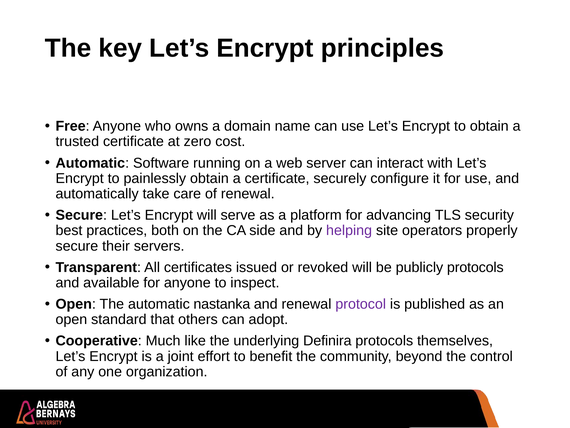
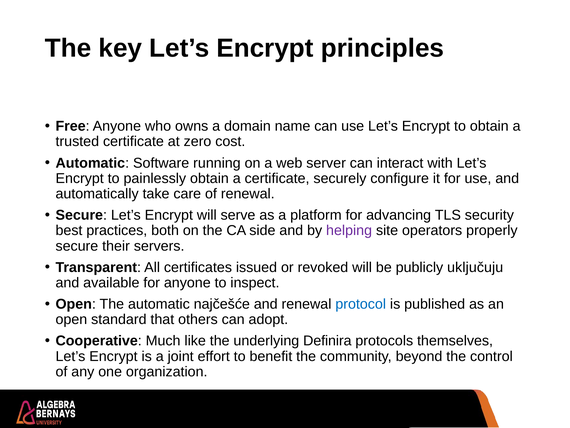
publicly protocols: protocols -> uključuju (475, 267)
nastanka: nastanka -> najčešće (222, 304)
protocol colour: purple -> blue (361, 304)
